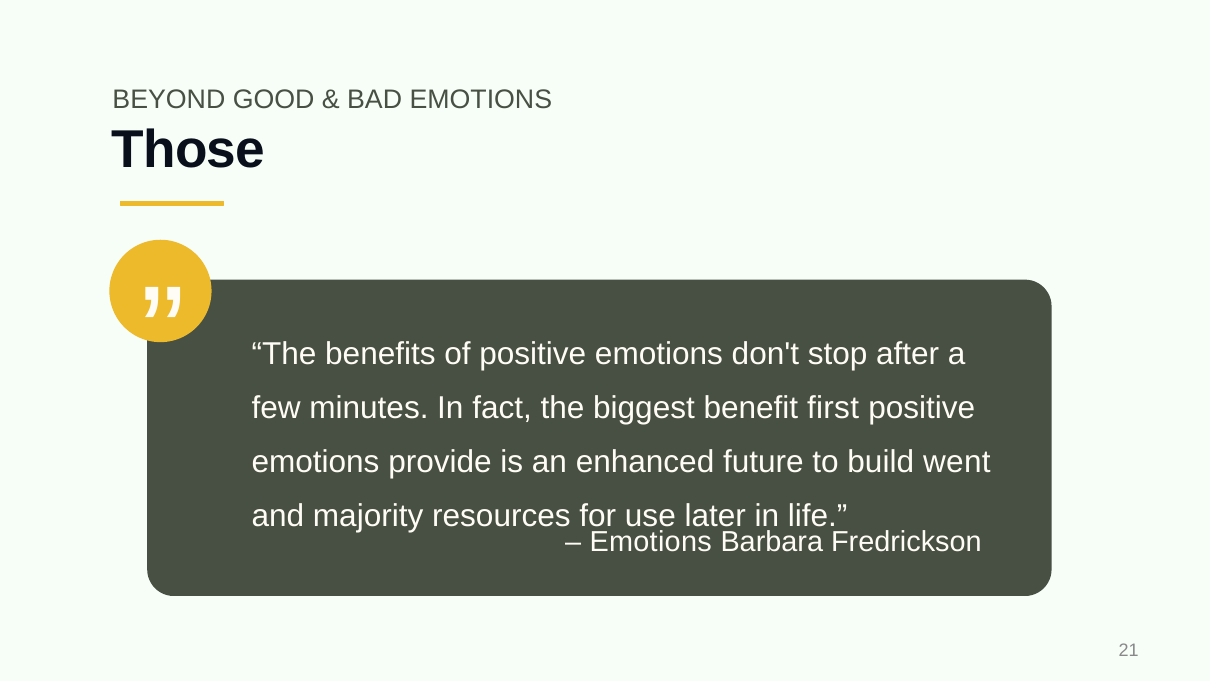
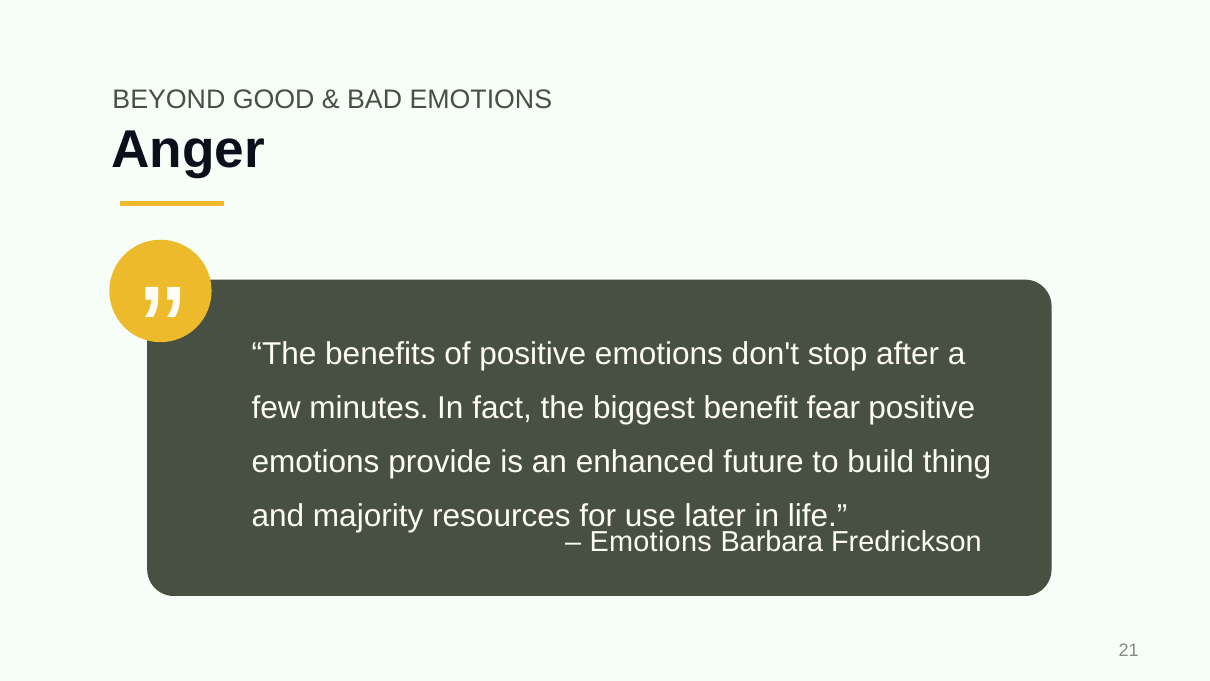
Those: Those -> Anger (188, 150)
first: first -> fear (833, 408)
went: went -> thing (957, 462)
